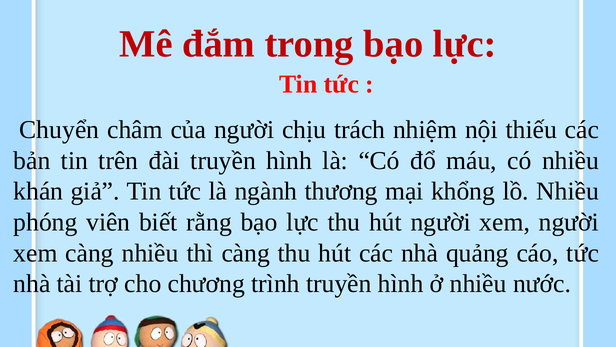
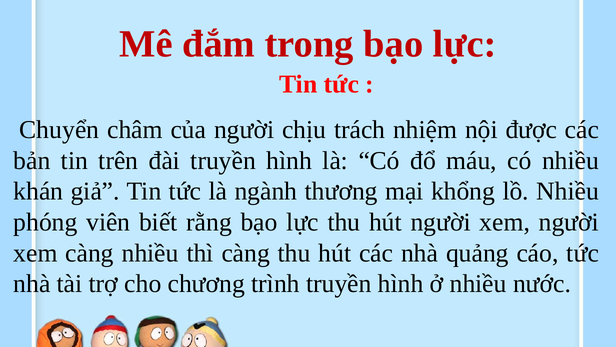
thiếu: thiếu -> được (531, 129)
